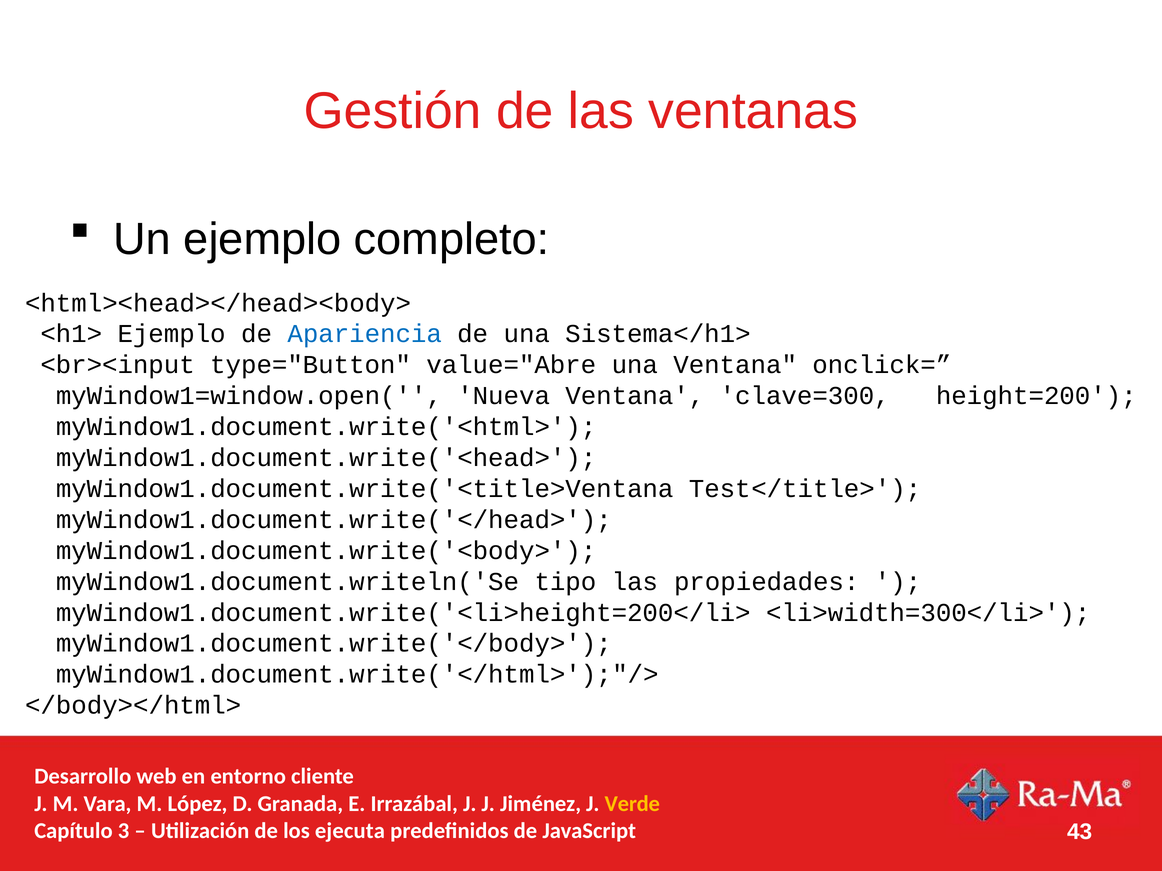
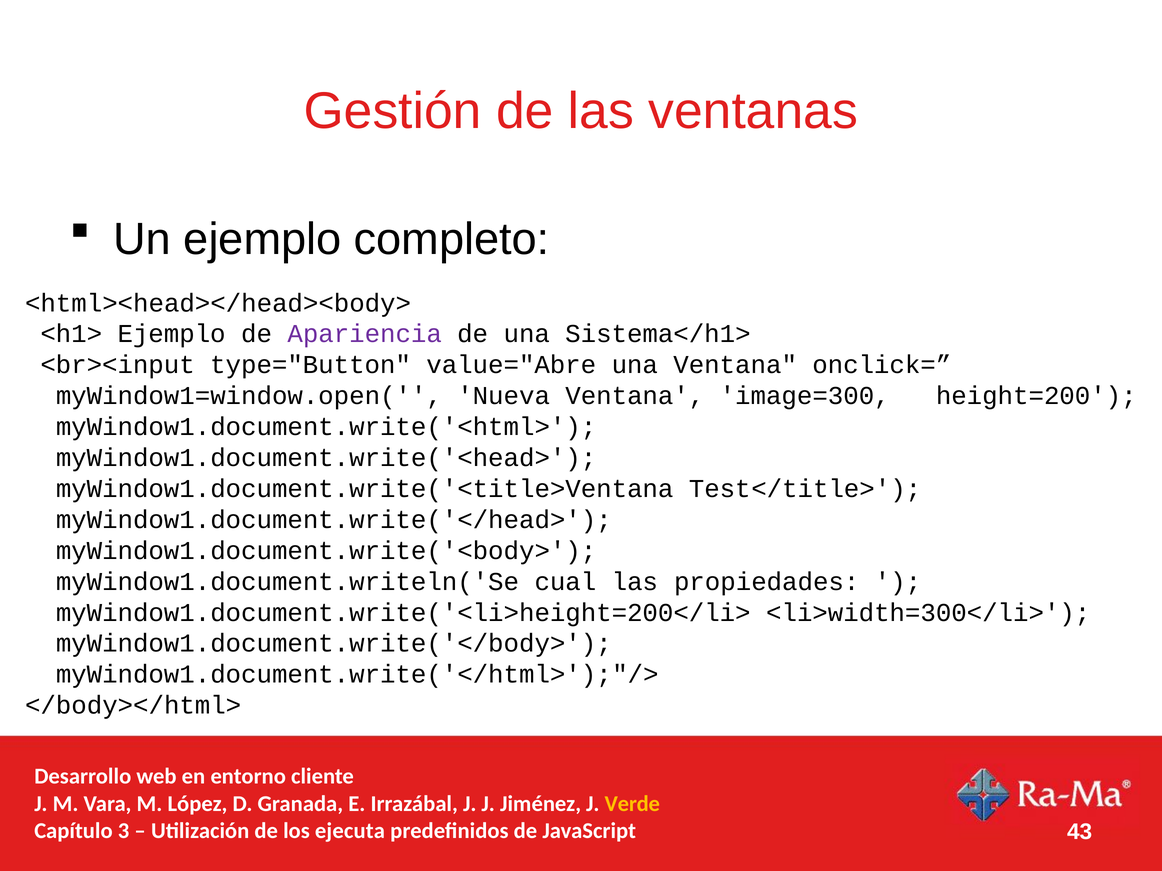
Apariencia colour: blue -> purple (365, 334)
clave=300: clave=300 -> image=300 (805, 396)
tipo: tipo -> cual (565, 582)
